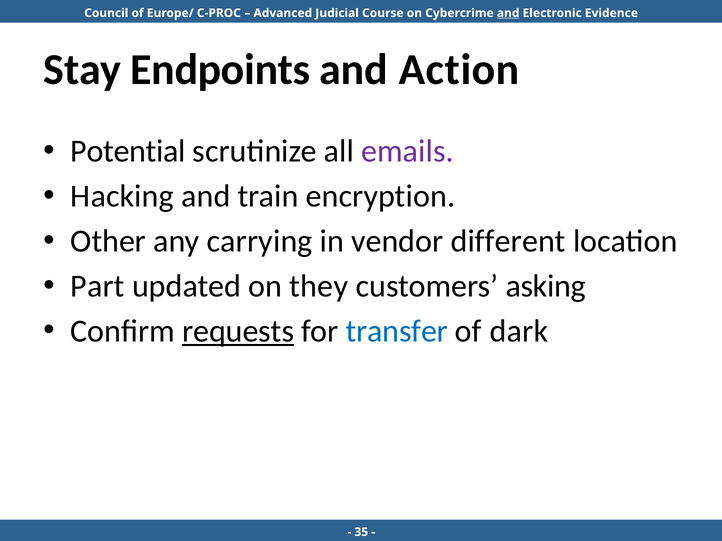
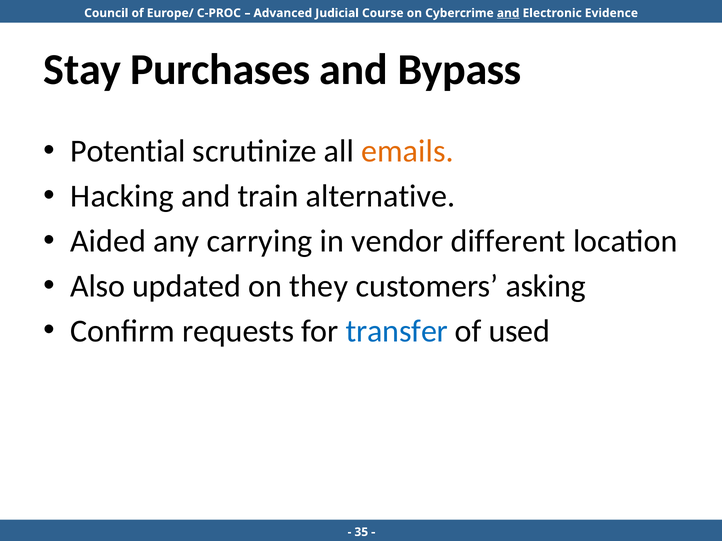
Endpoints: Endpoints -> Purchases (220, 70)
Action: Action -> Bypass (460, 70)
emails colour: purple -> orange (408, 151)
encryption: encryption -> alternative (380, 196)
Other: Other -> Aided (108, 241)
Part: Part -> Also (98, 286)
requests underline: present -> none (238, 331)
dark: dark -> used (519, 331)
